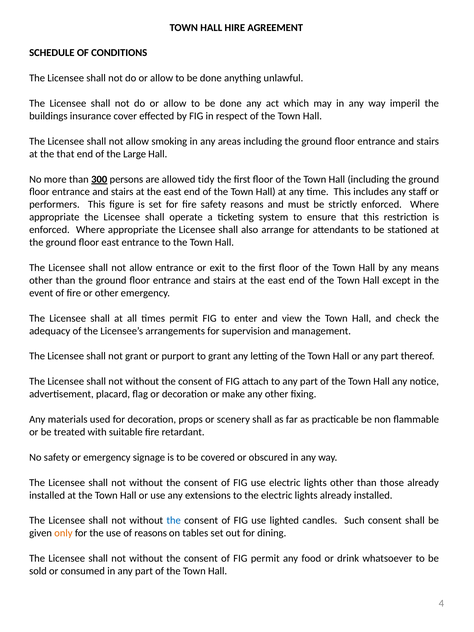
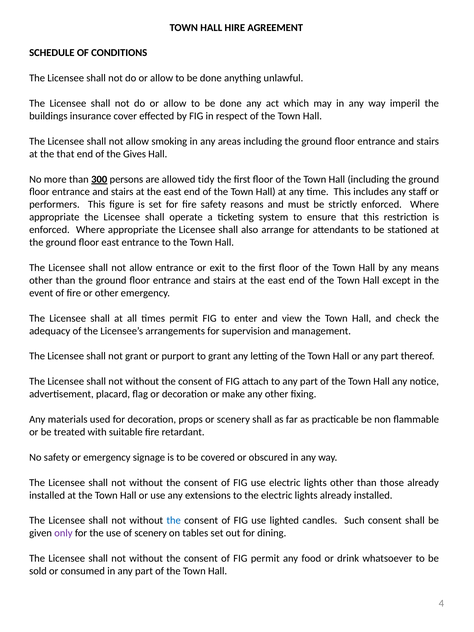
Large: Large -> Gives (135, 154)
only colour: orange -> purple (63, 533)
of reasons: reasons -> scenery (151, 533)
